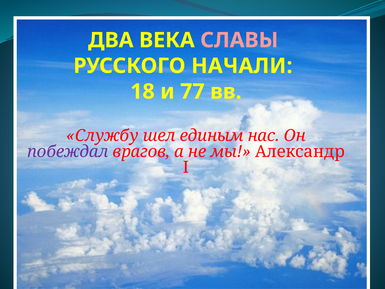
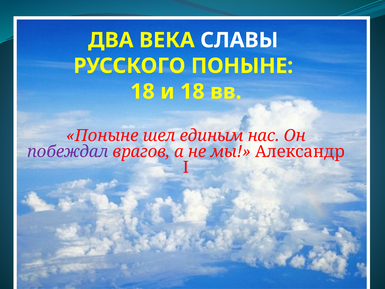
СЛАВЫ colour: pink -> white (239, 40)
РУССКОГО НАЧАЛИ: НАЧАЛИ -> ПОНЫНЕ (242, 66)
и 77: 77 -> 18 (192, 91)
Службу: Службу -> Поныне (102, 135)
